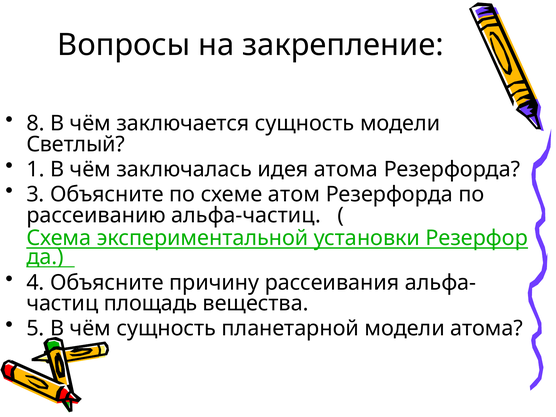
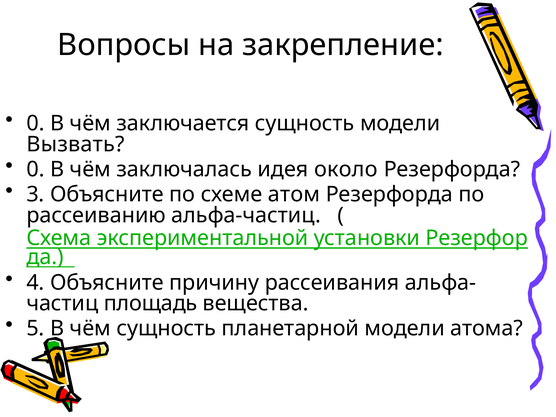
8: 8 -> 0 (35, 123)
Светлый: Светлый -> Вызвать (75, 144)
1: 1 -> 0 (35, 169)
идея атома: атома -> около (346, 169)
